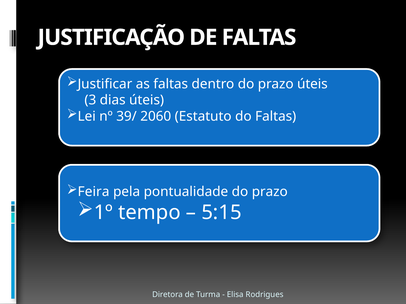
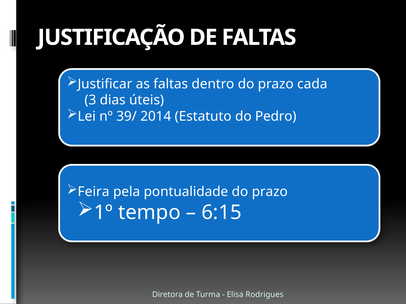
prazo úteis: úteis -> cada (312, 84)
2060: 2060 -> 2014 (156, 117)
do Faltas: Faltas -> Pedro (276, 117)
5:15: 5:15 -> 6:15 (222, 213)
